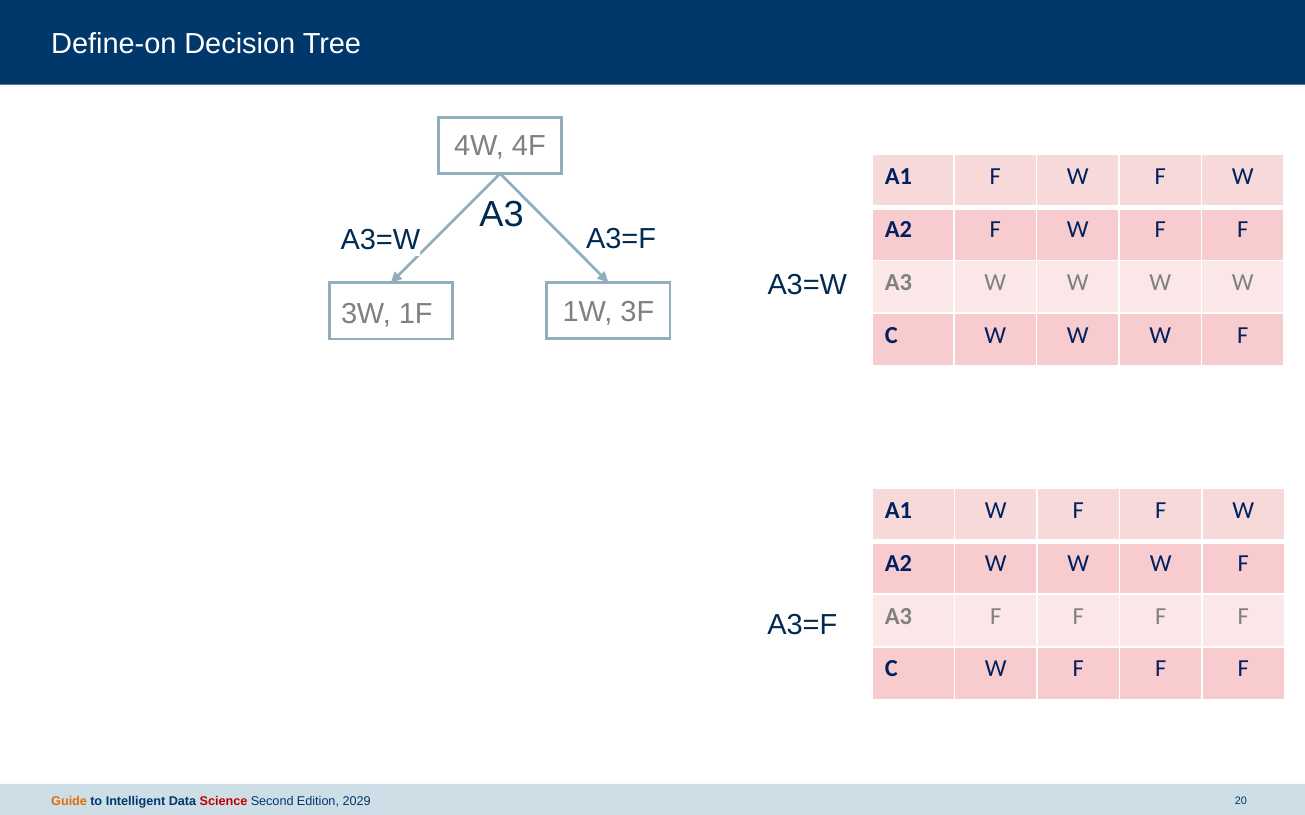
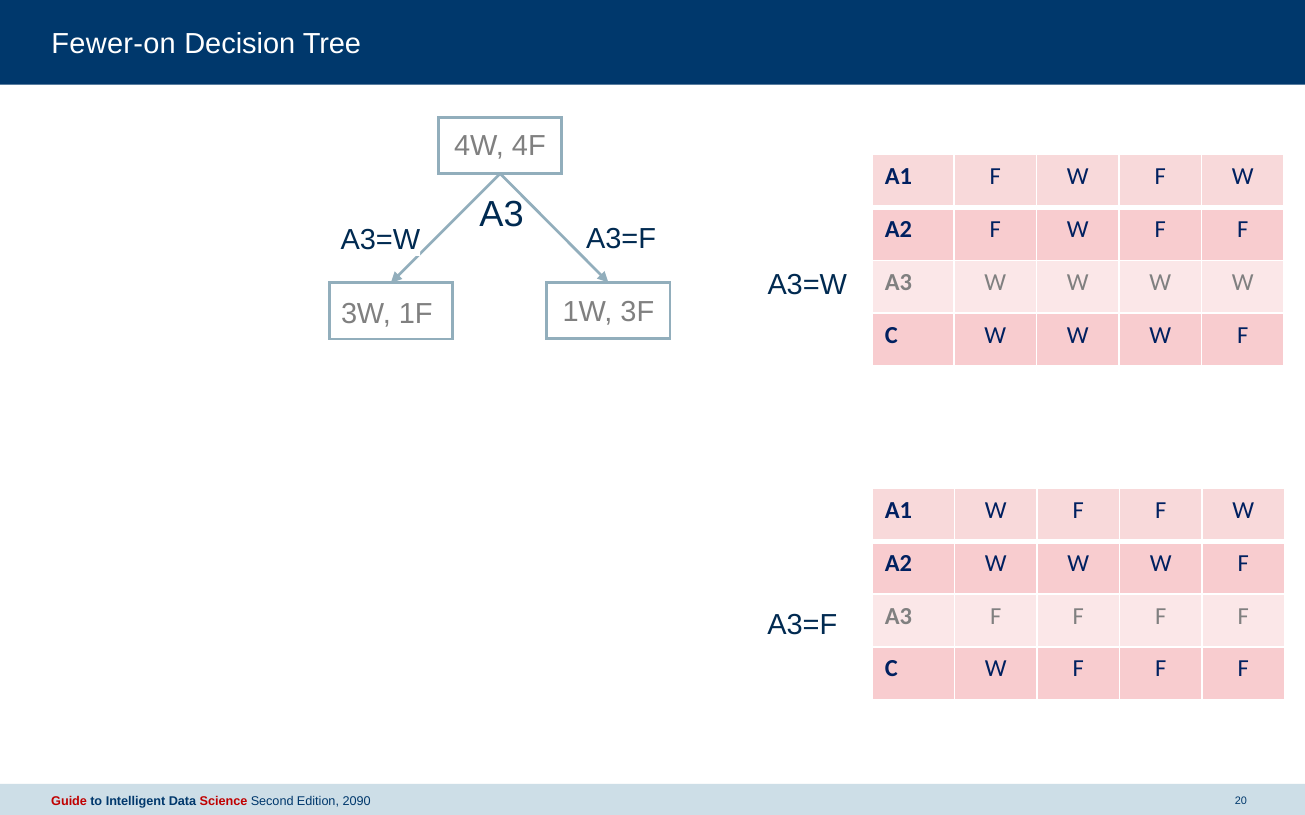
Define-on: Define-on -> Fewer-on (114, 44)
Guide colour: orange -> red (69, 802)
2029: 2029 -> 2090 (357, 802)
